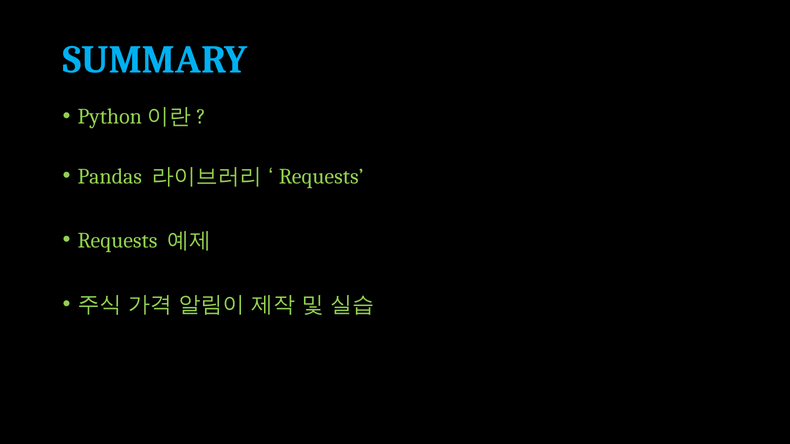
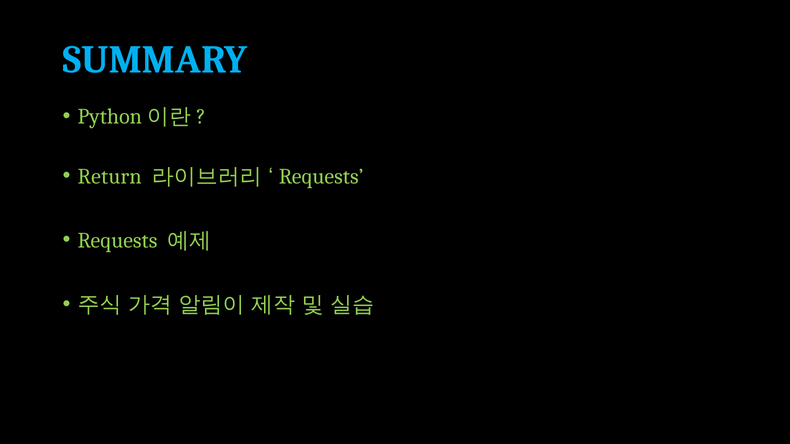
Pandas: Pandas -> Return (110, 177)
